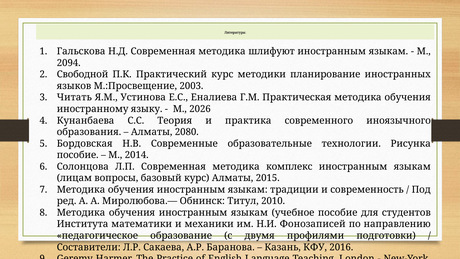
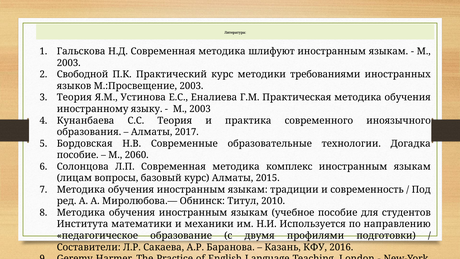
2094: 2094 -> 2003 (69, 63)
планирование: планирование -> требованиями (325, 74)
Читать: Читать -> Теория (74, 97)
2026: 2026 -> 2003 (200, 109)
2080: 2080 -> 2017 (187, 132)
Рисунка: Рисунка -> Догадка (411, 143)
2014: 2014 -> 2060 (137, 155)
Фонозаписей: Фонозаписей -> Используется (313, 224)
